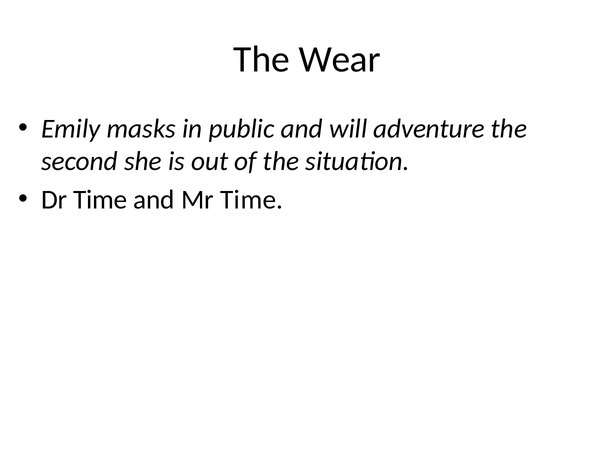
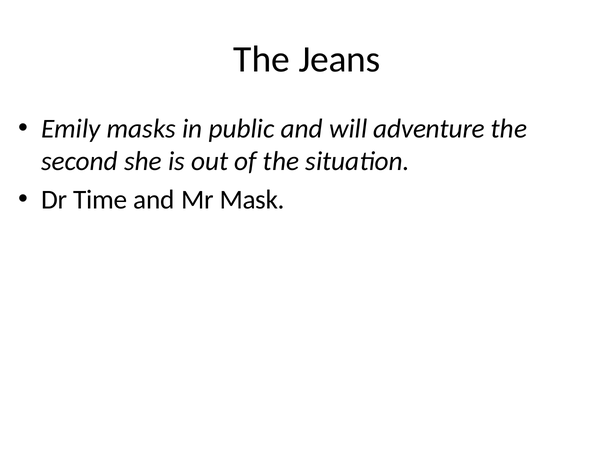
Wear: Wear -> Jeans (340, 59)
Mr Time: Time -> Mask (252, 200)
